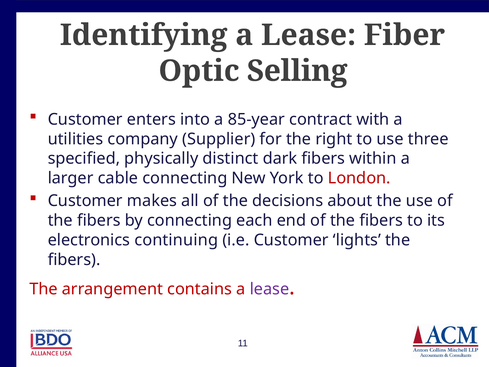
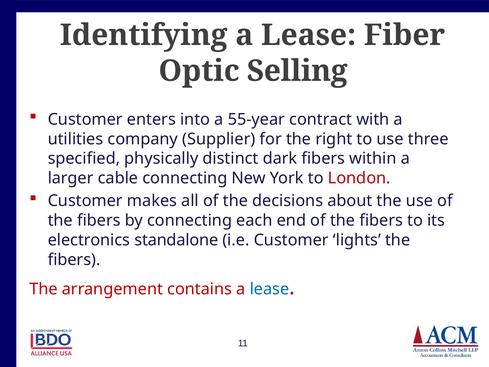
85-year: 85-year -> 55-year (256, 119)
continuing: continuing -> standalone (176, 240)
lease colour: purple -> blue (269, 289)
